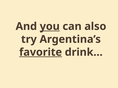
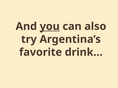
favorite underline: present -> none (41, 52)
